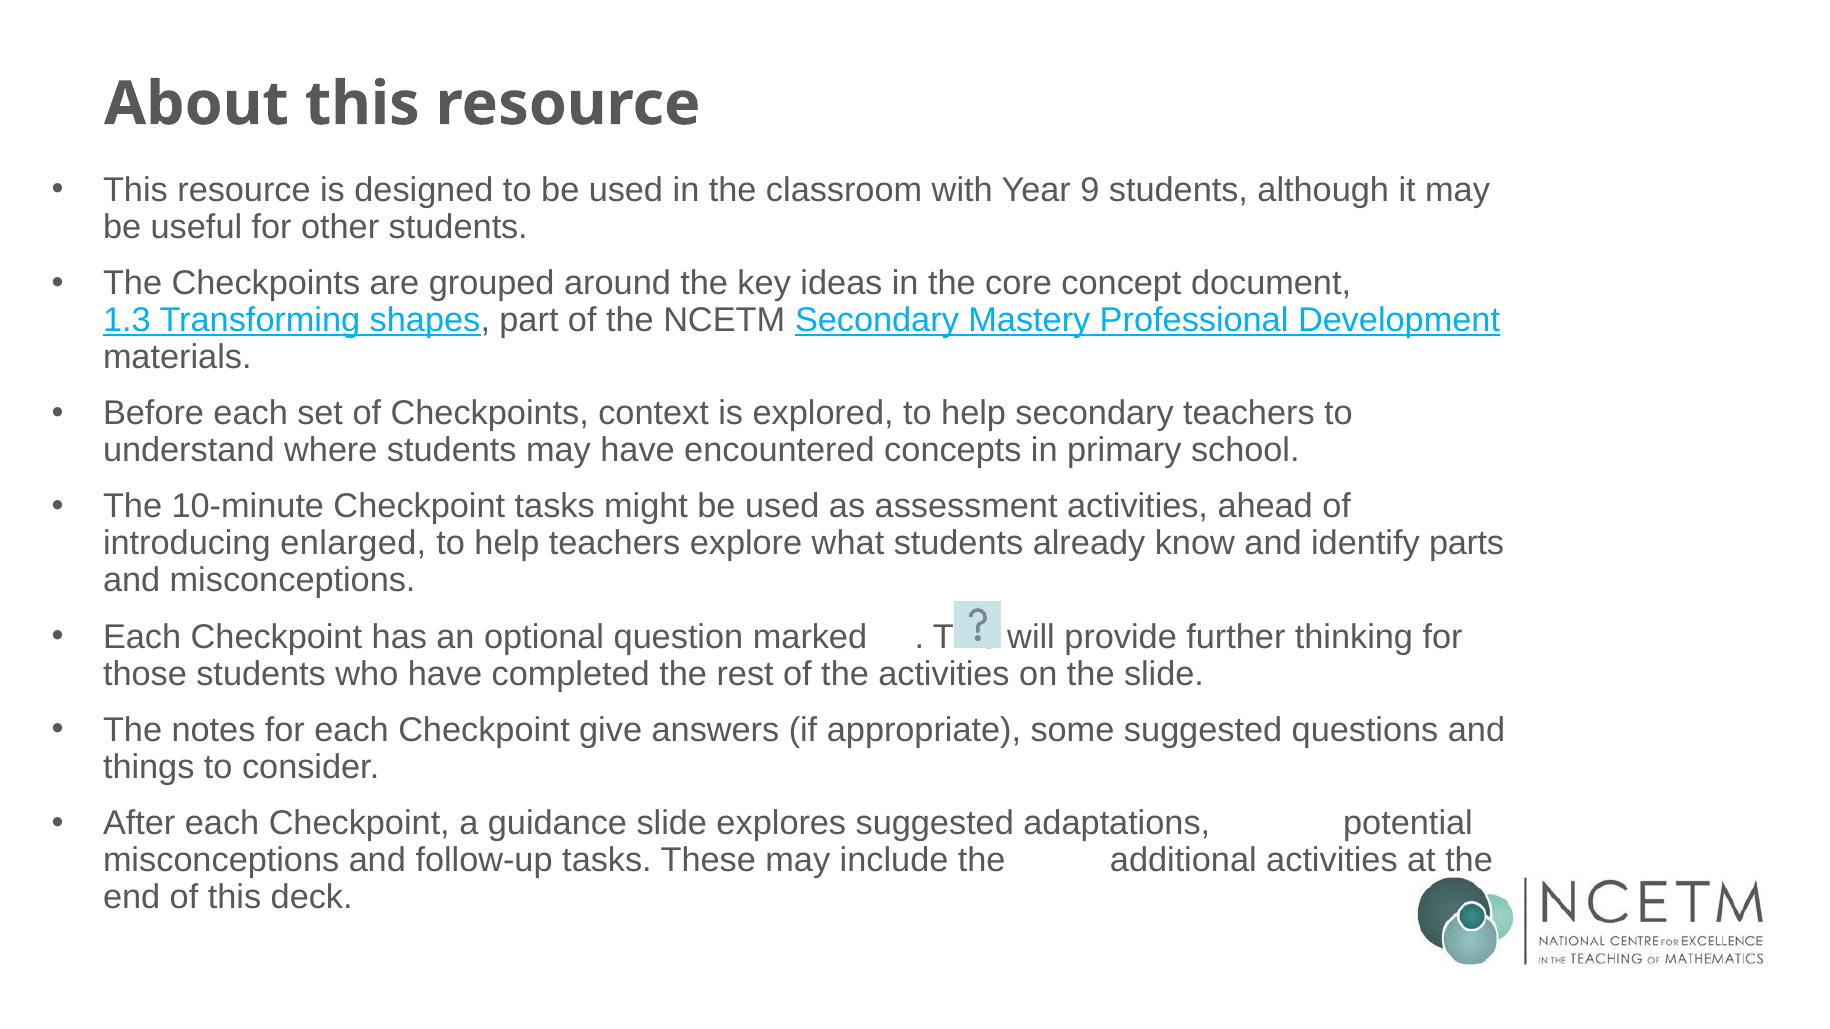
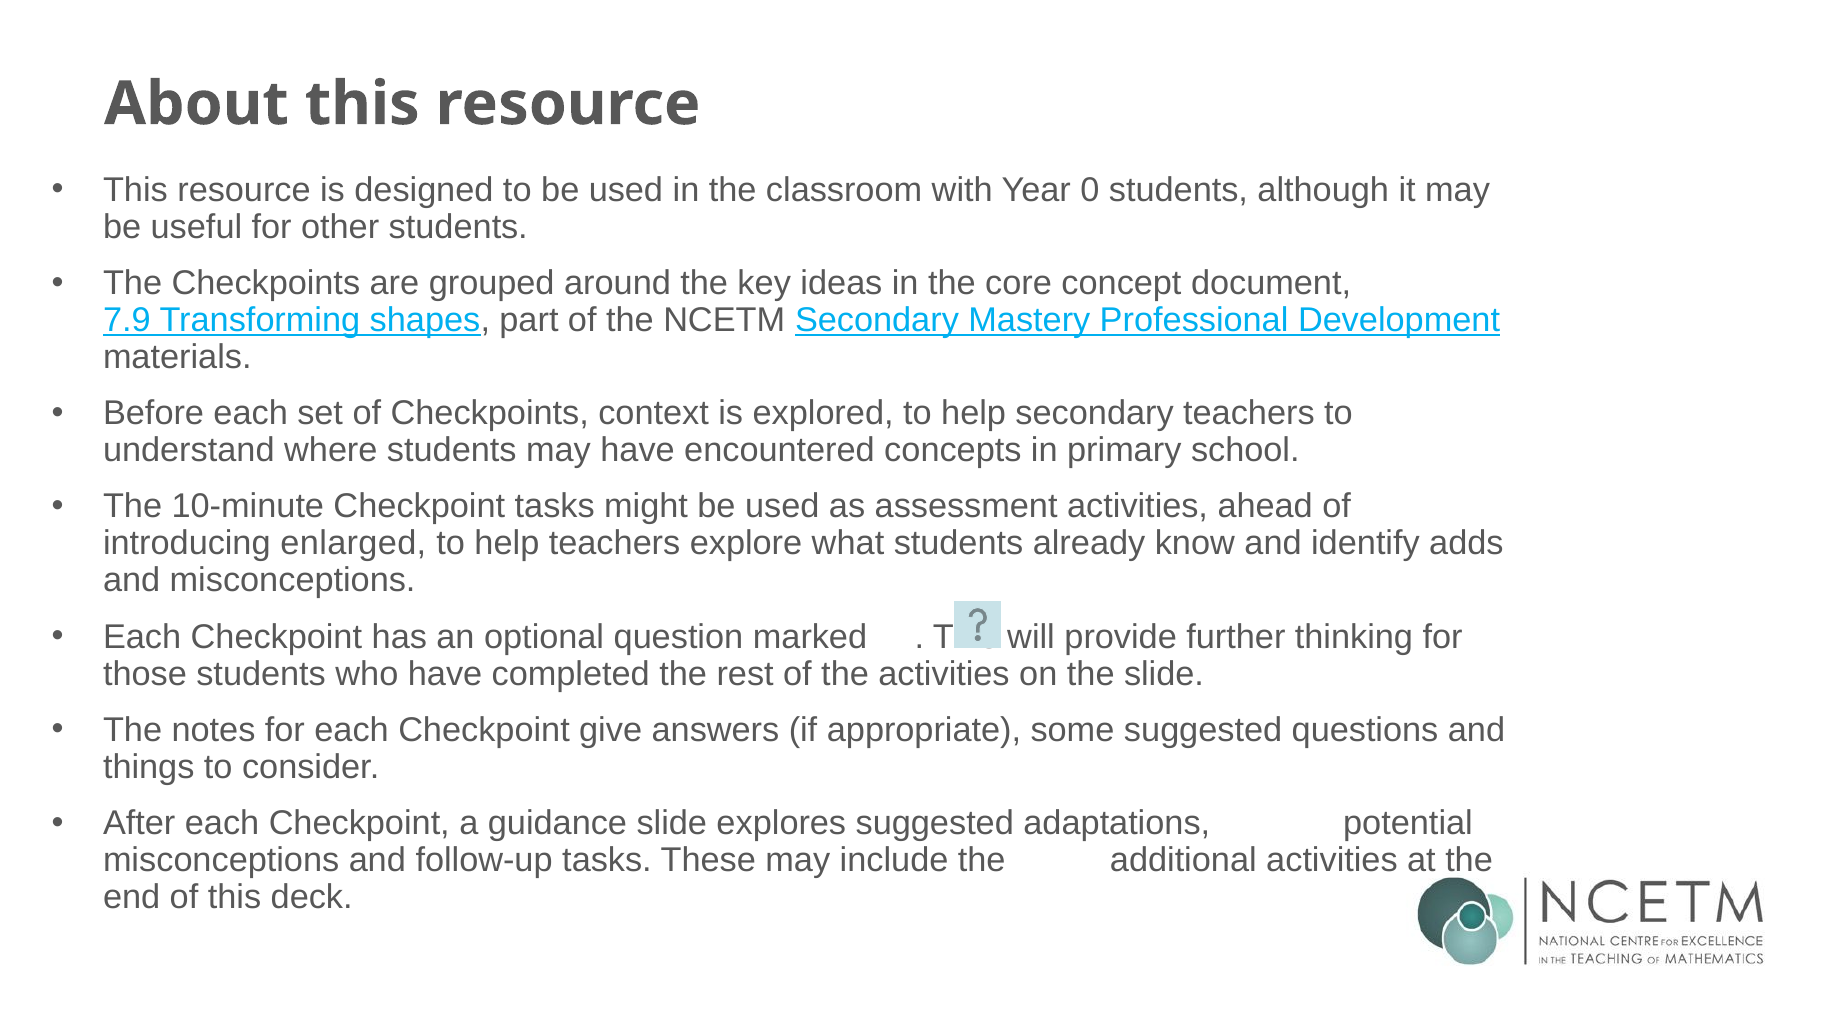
9: 9 -> 0 (1090, 190)
1.3: 1.3 -> 7.9 (127, 320)
parts: parts -> adds (1466, 544)
